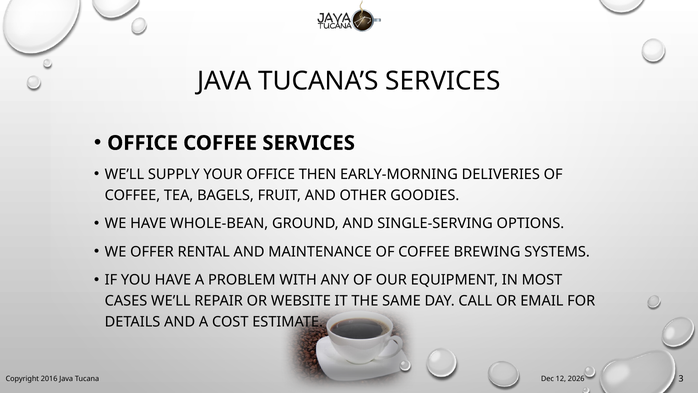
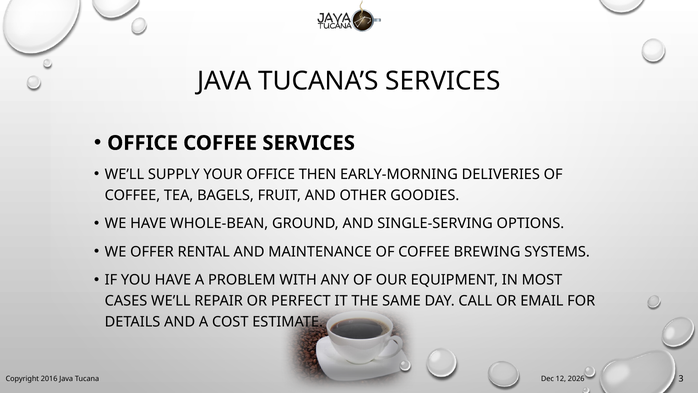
WEBSITE: WEBSITE -> PERFECT (301, 301)
